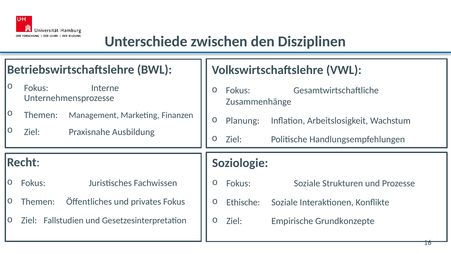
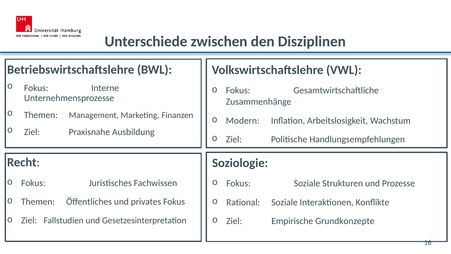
Planung: Planung -> Modern (243, 121)
Ethische: Ethische -> Rational (243, 202)
